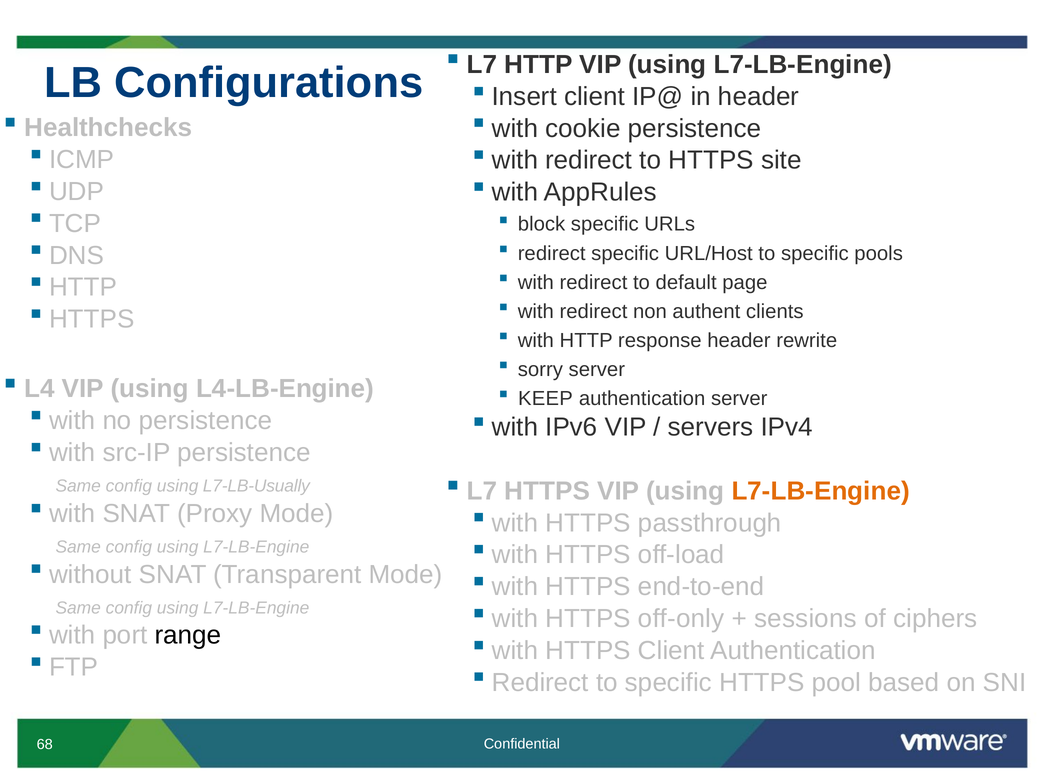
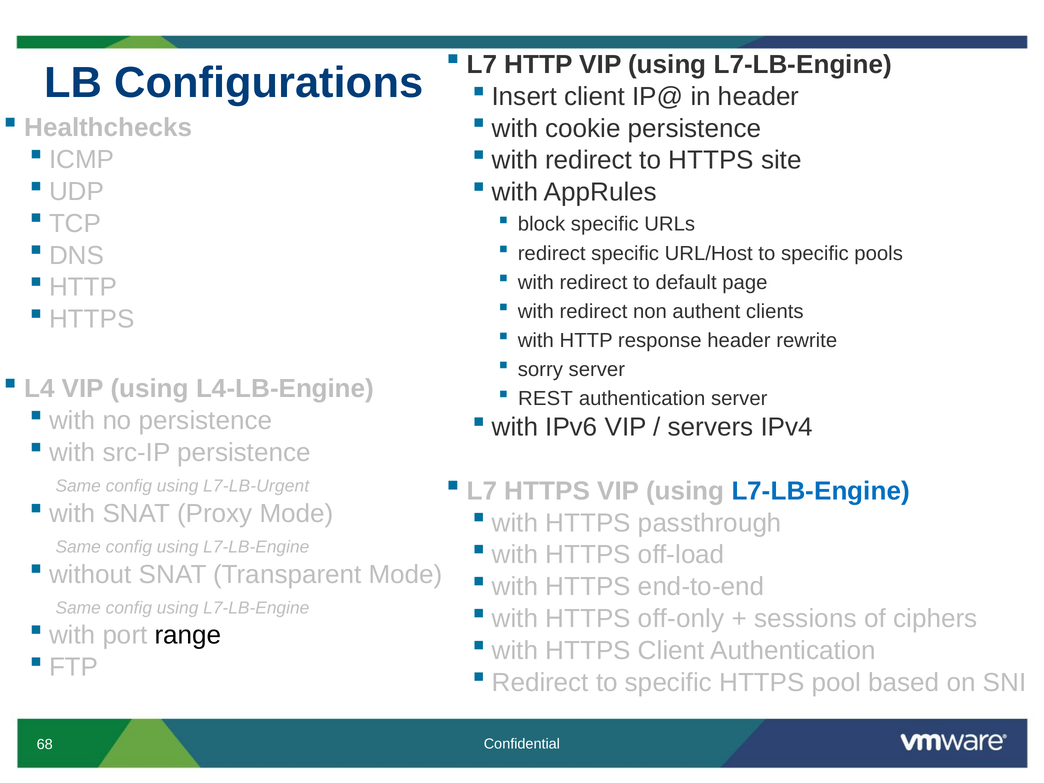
KEEP: KEEP -> REST (545, 398)
L7-LB-Engine colour: orange -> blue (821, 491)
L7-LB-Usually: L7-LB-Usually -> L7-LB-Urgent (256, 486)
